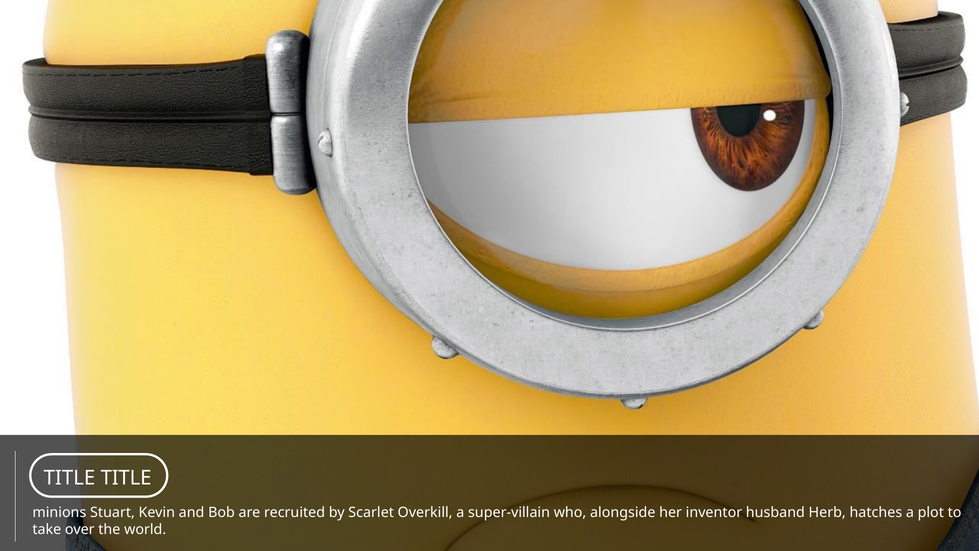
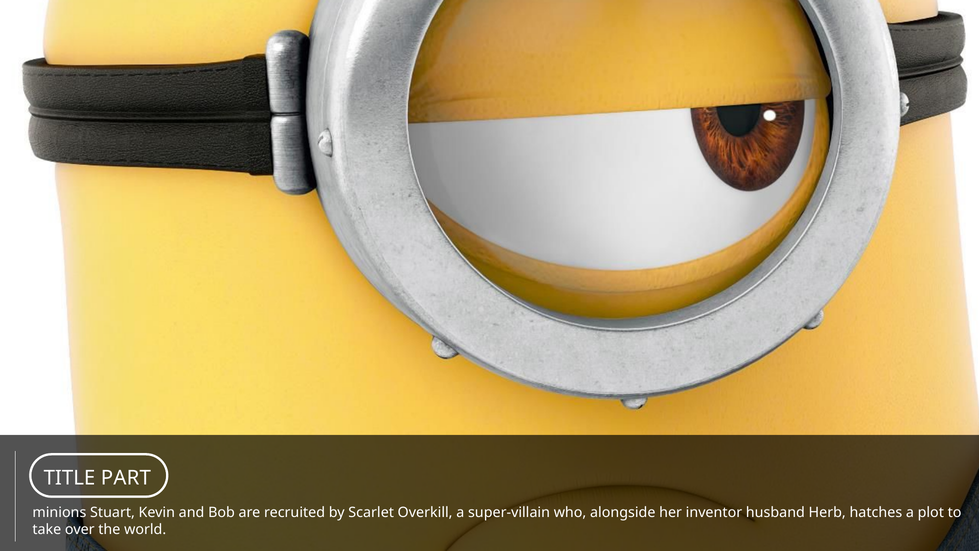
TITLE TITLE: TITLE -> PART (126, 478)
